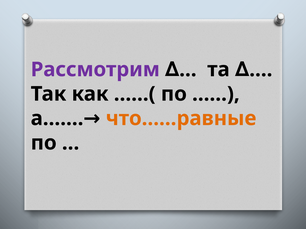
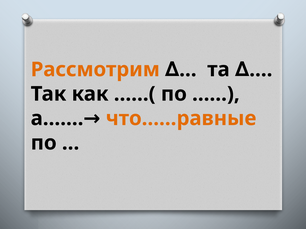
Рассмотрим colour: purple -> orange (95, 70)
